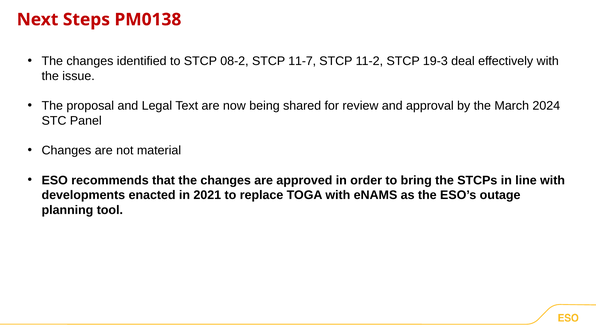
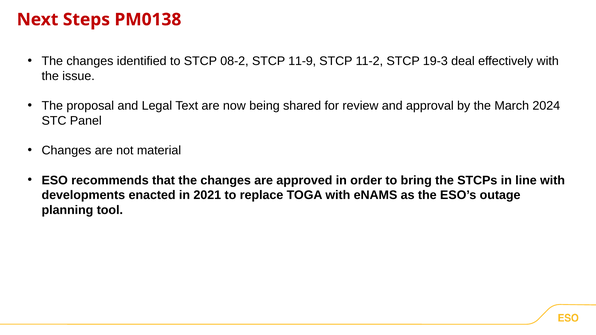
11-7: 11-7 -> 11-9 (302, 61)
